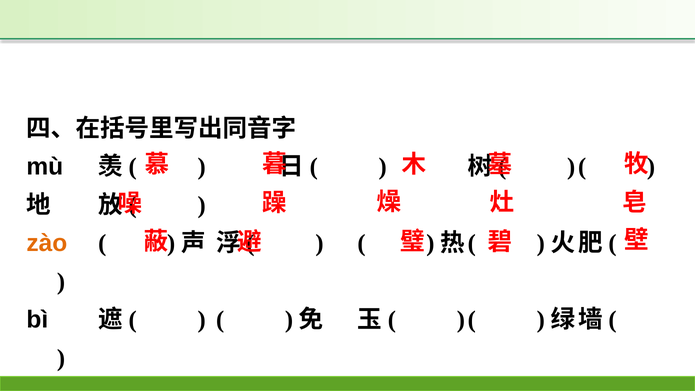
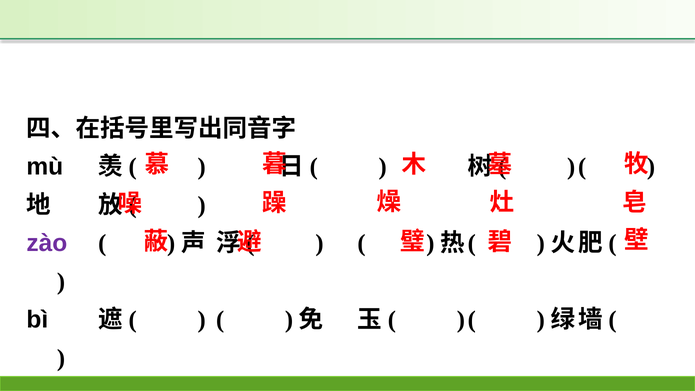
zào colour: orange -> purple (47, 243)
